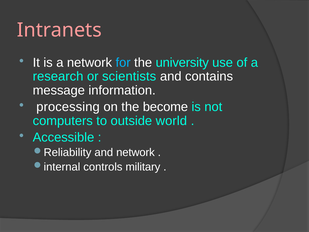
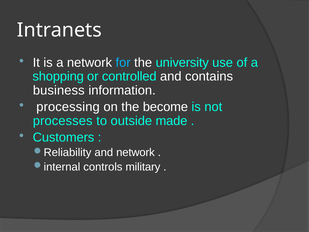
Intranets colour: pink -> white (59, 30)
research: research -> shopping (58, 76)
scientists: scientists -> controlled (129, 76)
message: message -> business (59, 90)
computers: computers -> processes (63, 121)
world: world -> made (171, 121)
Accessible: Accessible -> Customers (64, 137)
